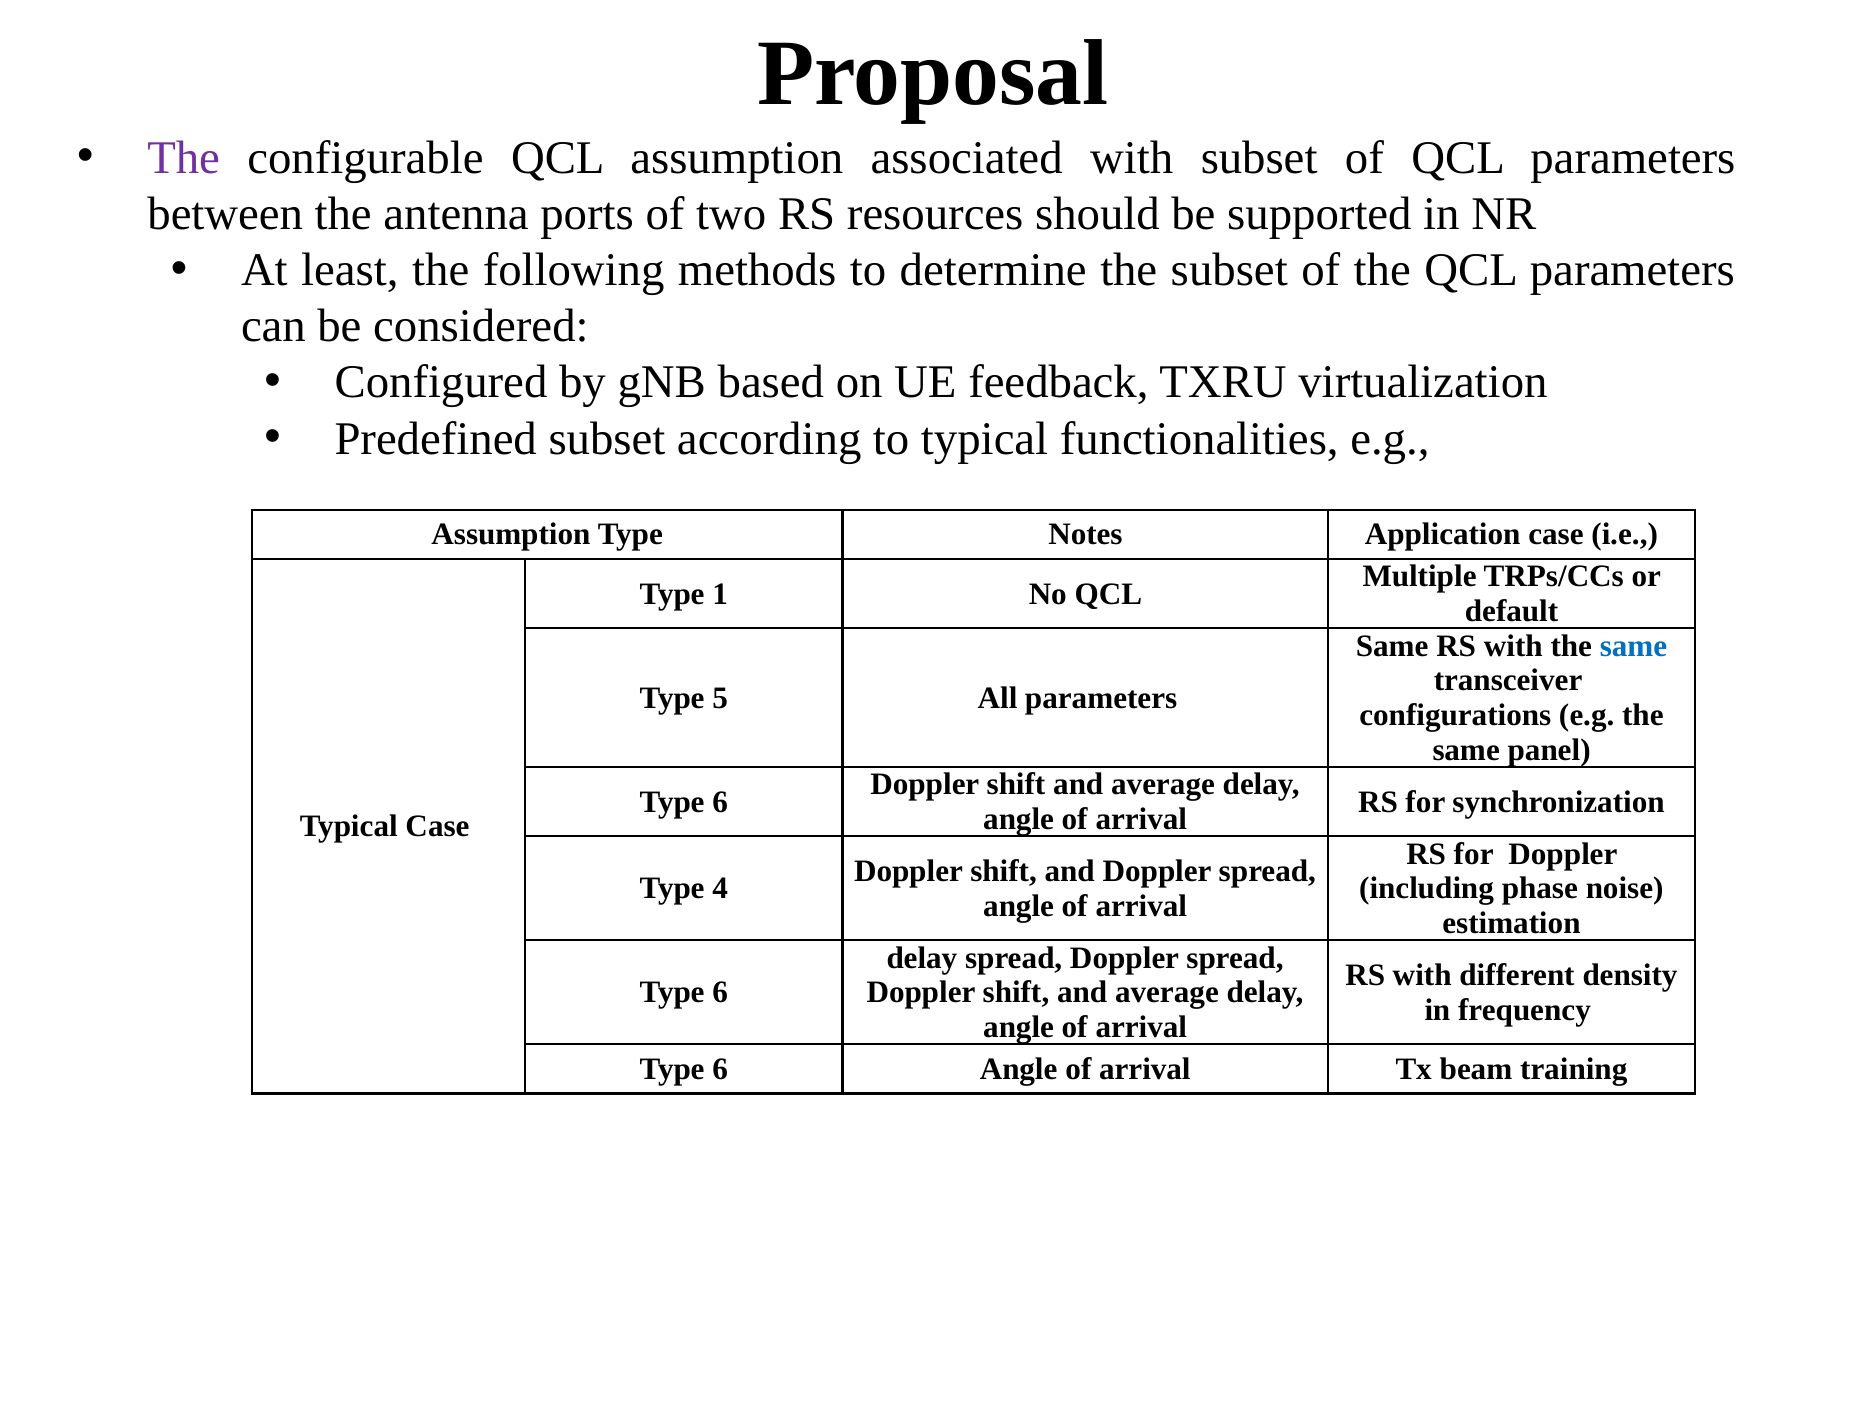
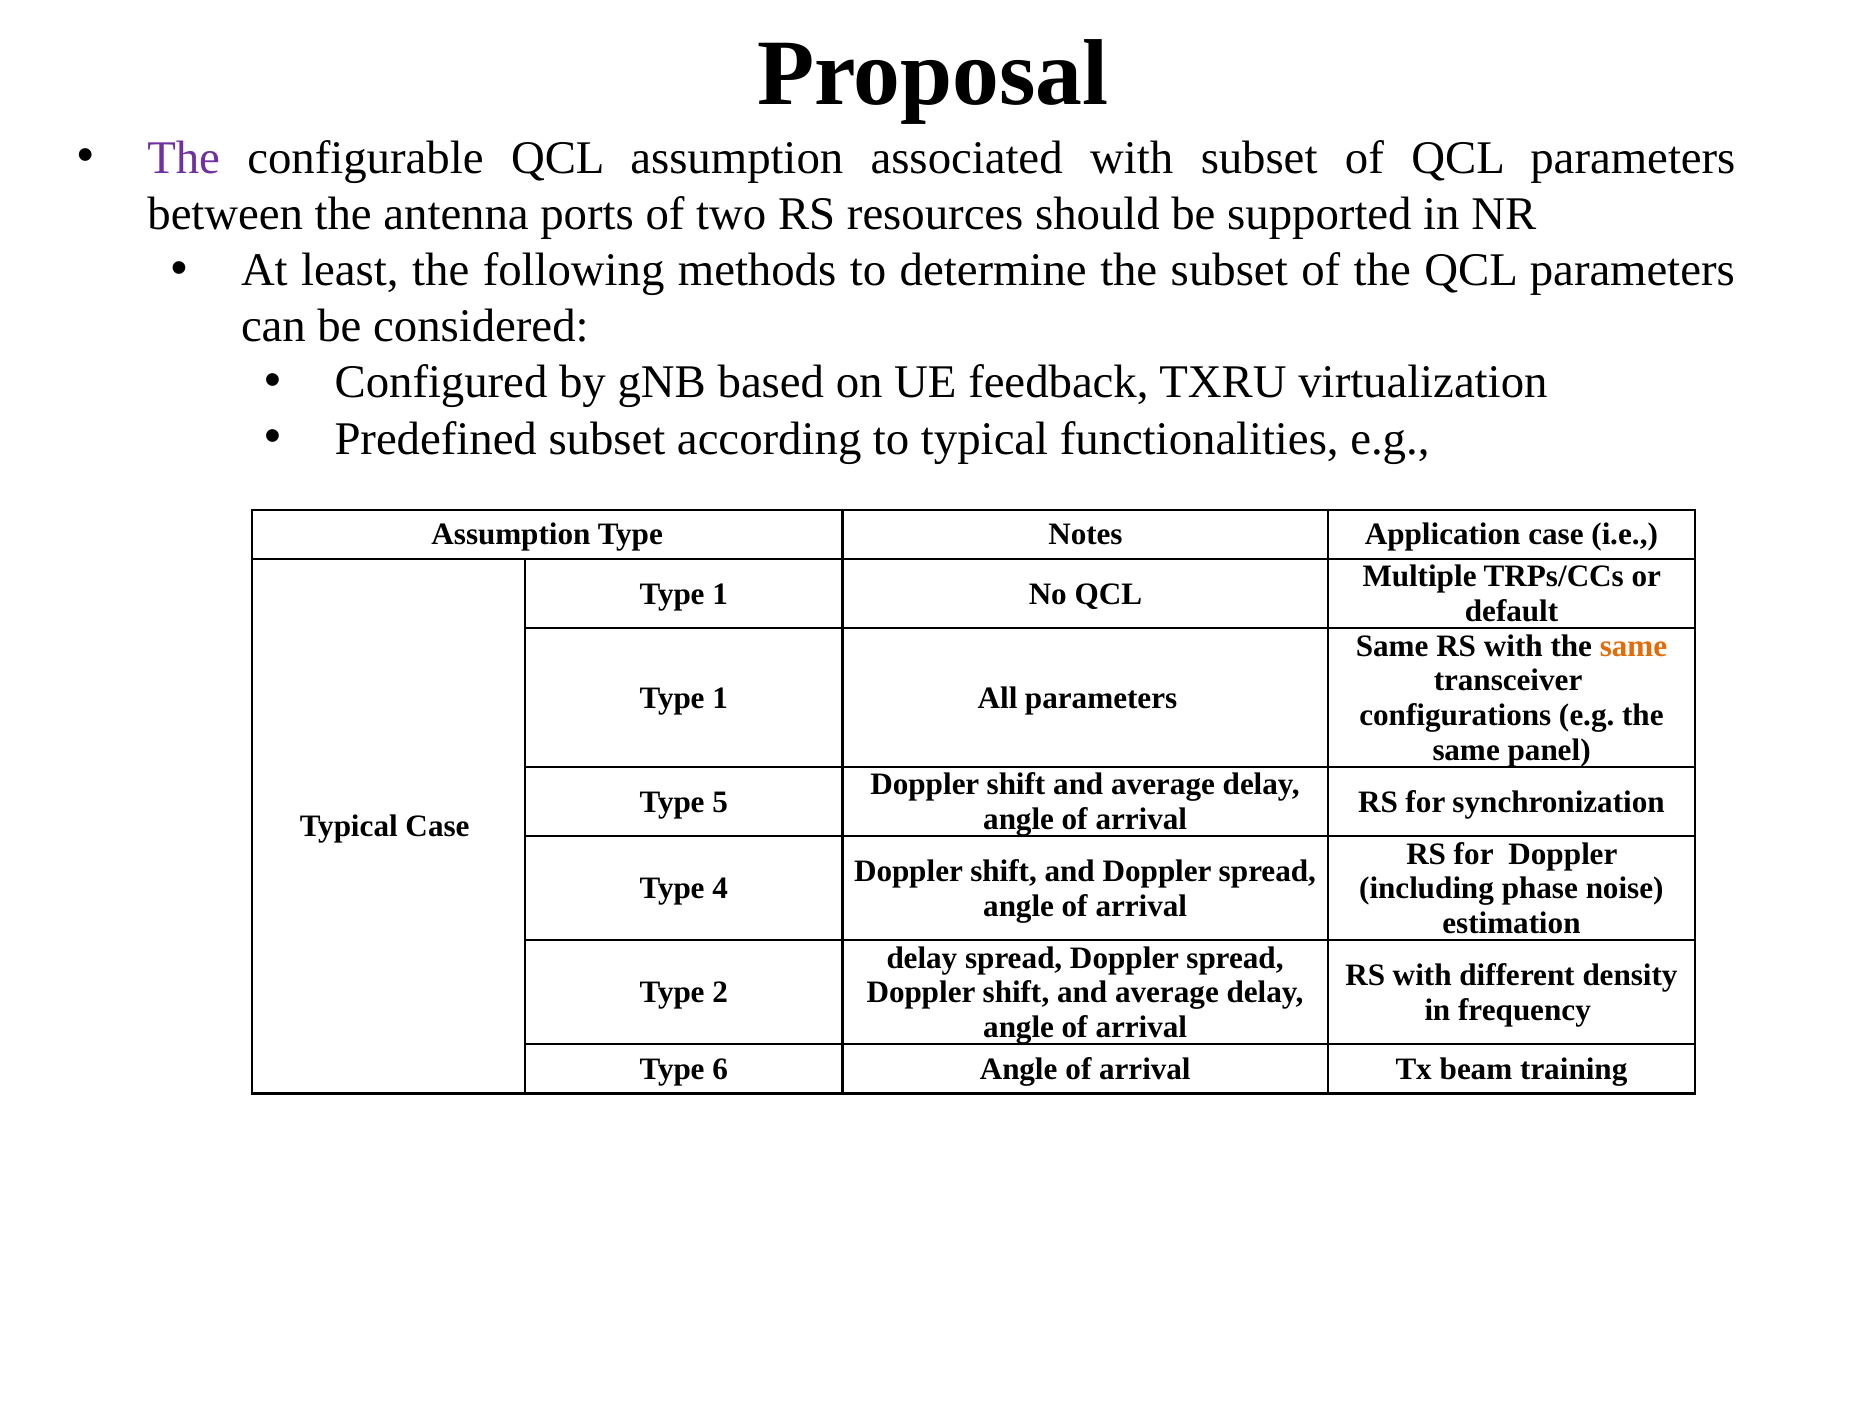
same colour: blue -> orange (1634, 646)
5: 5 -> 1 (720, 698)
6: 6 -> 5 (720, 802)
6: 6 -> 2 (720, 992)
